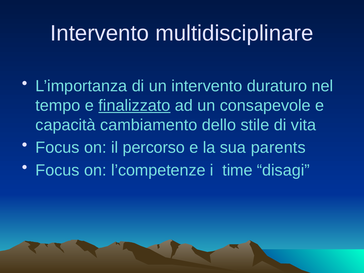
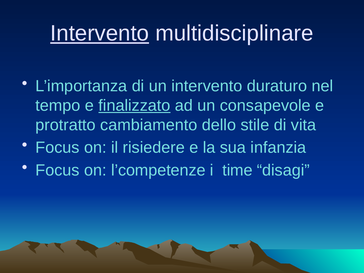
Intervento underline: none -> present (100, 33)
capacità: capacità -> protratto (66, 125)
percorso: percorso -> risiedere (154, 148)
parents: parents -> infanzia (278, 148)
